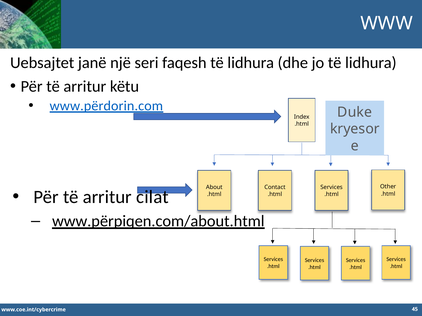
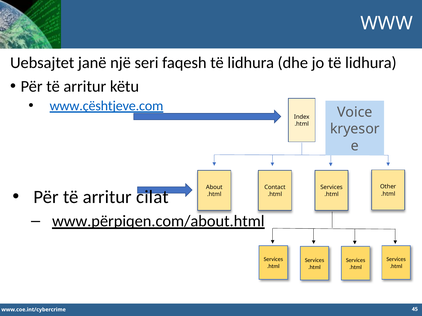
www.përdorin.com: www.përdorin.com -> www.çështjeve.com (106, 106)
Duke: Duke -> Voice (355, 112)
